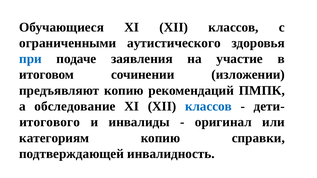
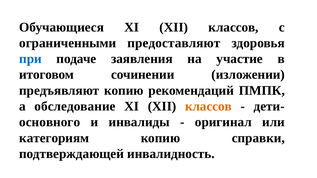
аутистического: аутистического -> предоставляют (174, 43)
классов colour: blue -> orange (208, 106)
итогового: итогового -> основного (50, 122)
